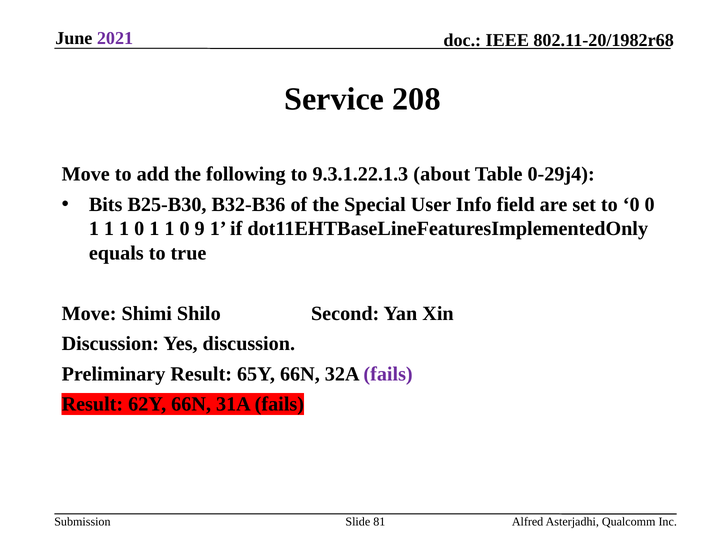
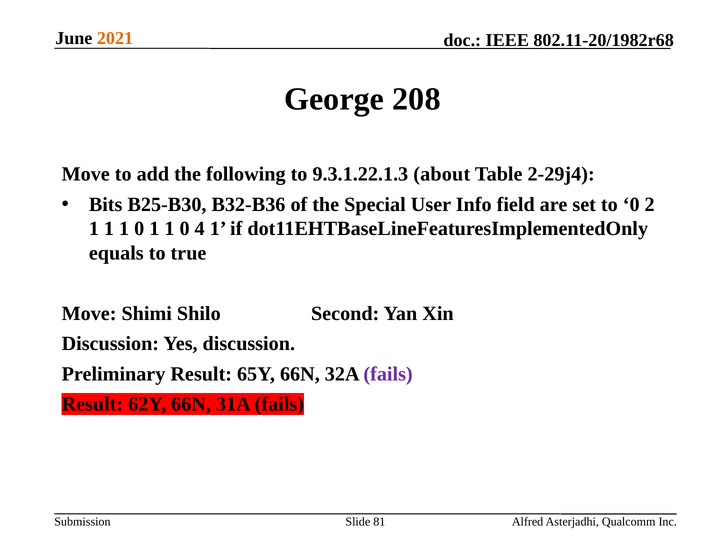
2021 colour: purple -> orange (115, 38)
Service: Service -> George (334, 99)
0-29j4: 0-29j4 -> 2-29j4 (561, 174)
0 0: 0 -> 2 (650, 204)
9: 9 -> 4 (200, 229)
